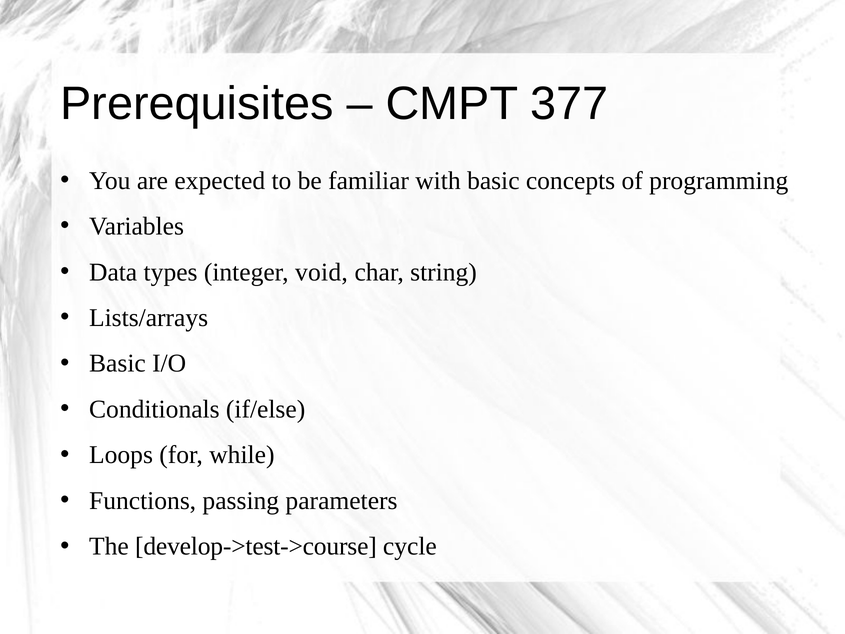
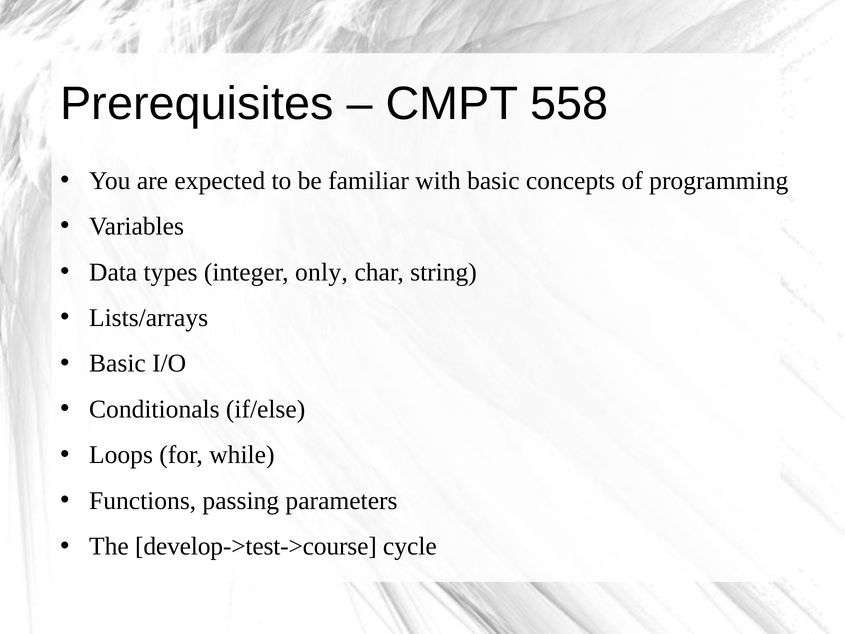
377: 377 -> 558 (569, 104)
void: void -> only (321, 272)
